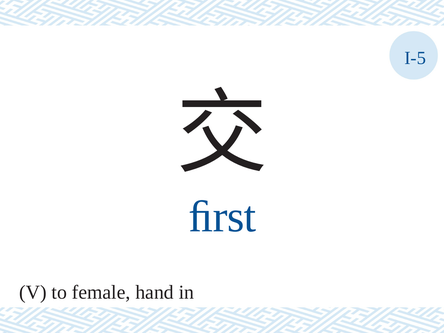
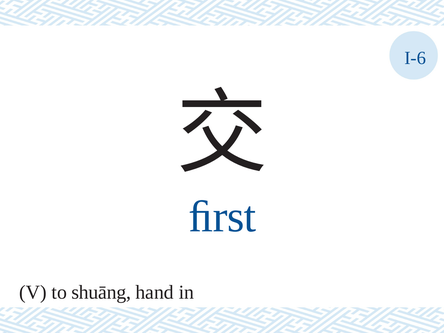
I-5: I-5 -> I-6 (415, 58)
female: female -> shuāng (101, 292)
